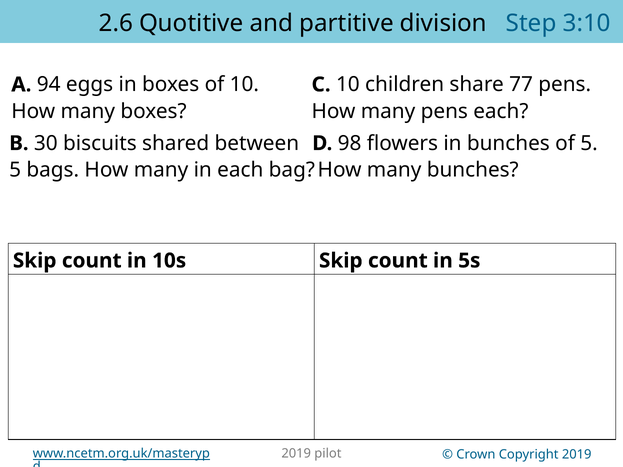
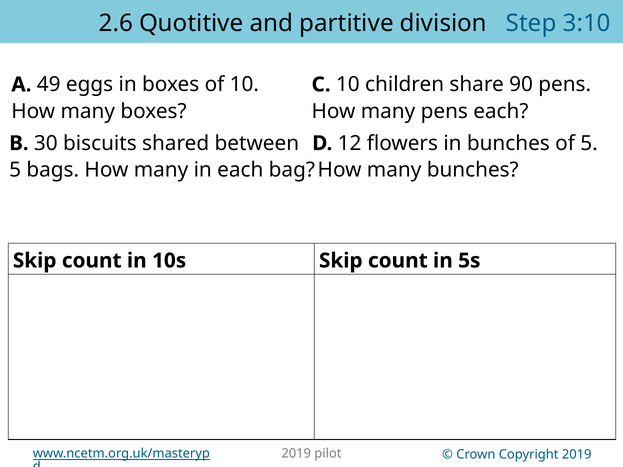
94: 94 -> 49 (49, 85)
77: 77 -> 90 (521, 85)
98: 98 -> 12 (350, 143)
